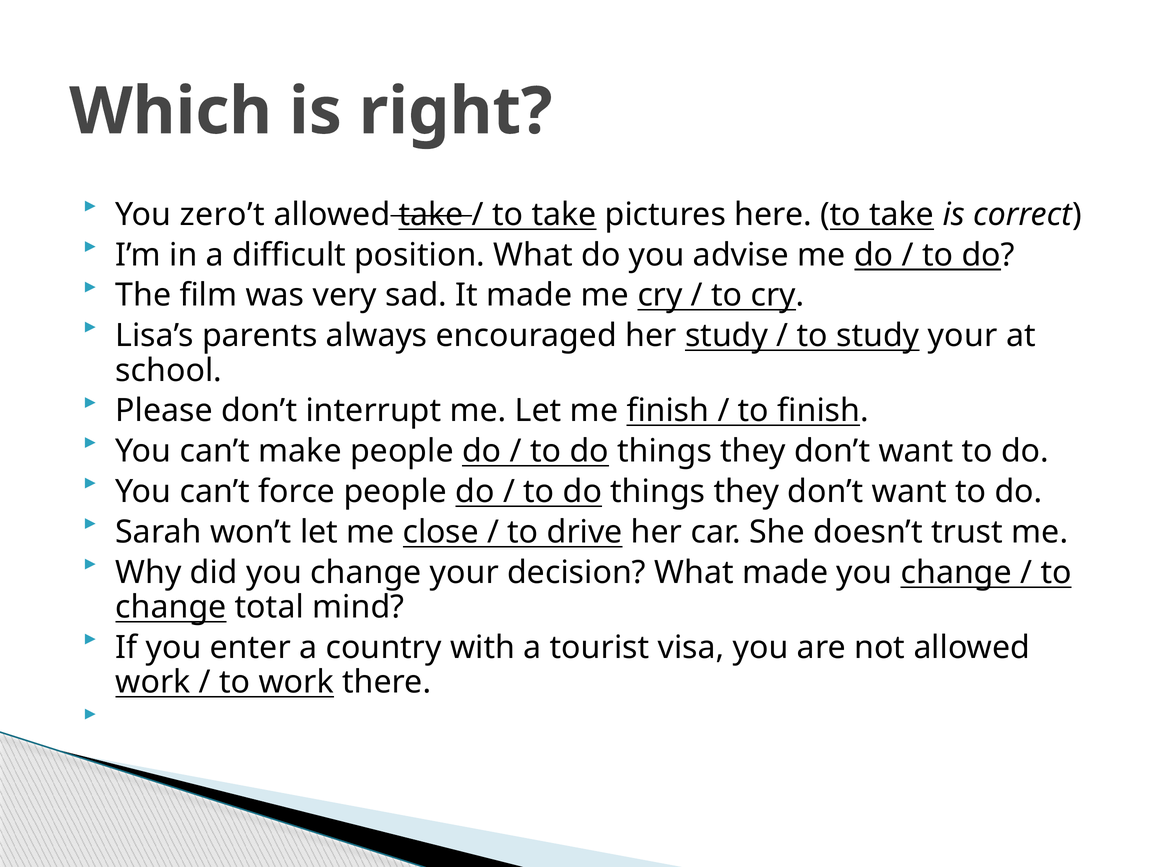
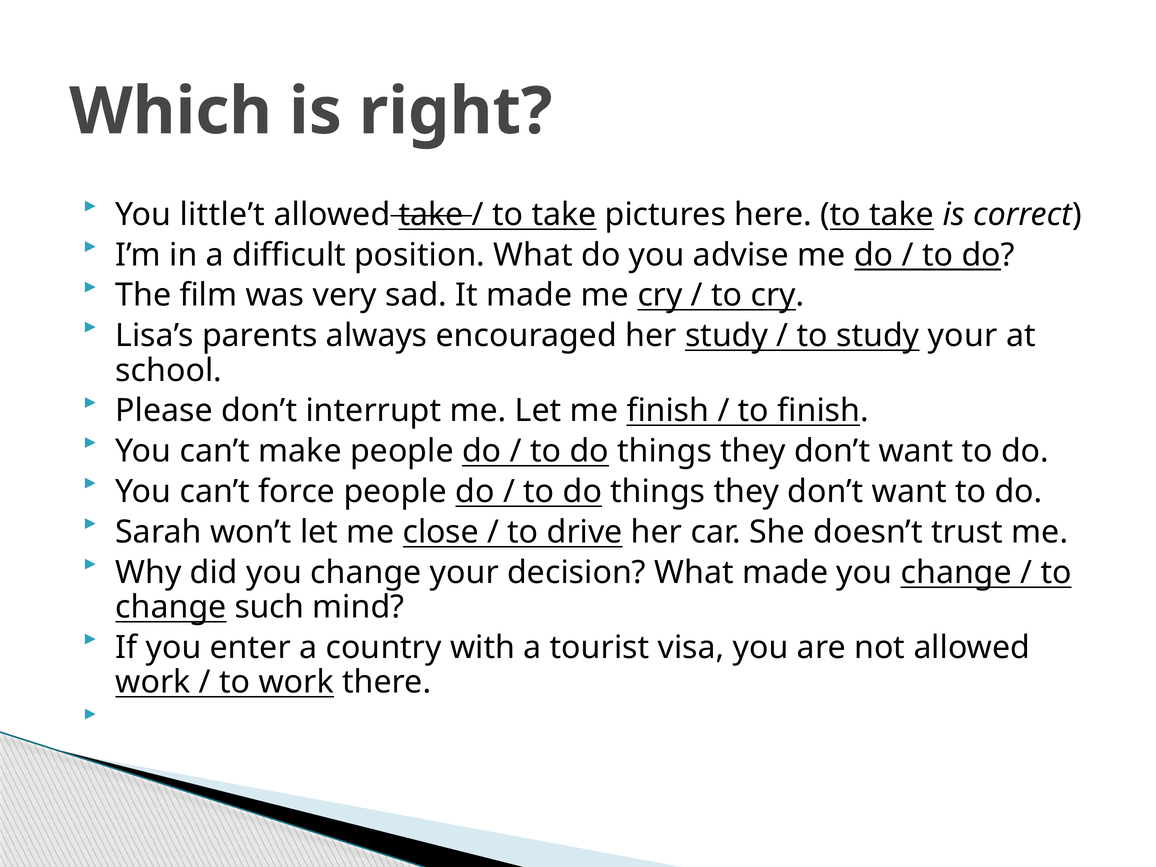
zero’t: zero’t -> little’t (222, 214)
total: total -> such (270, 607)
